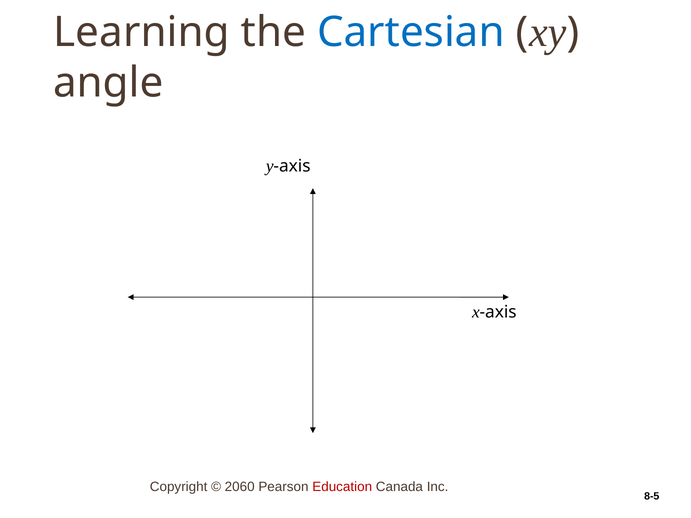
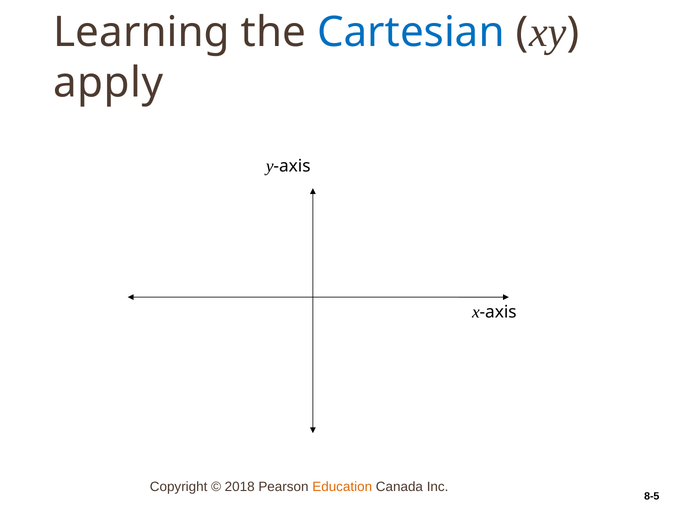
angle: angle -> apply (108, 83)
2060: 2060 -> 2018 (240, 487)
Education colour: red -> orange (342, 487)
